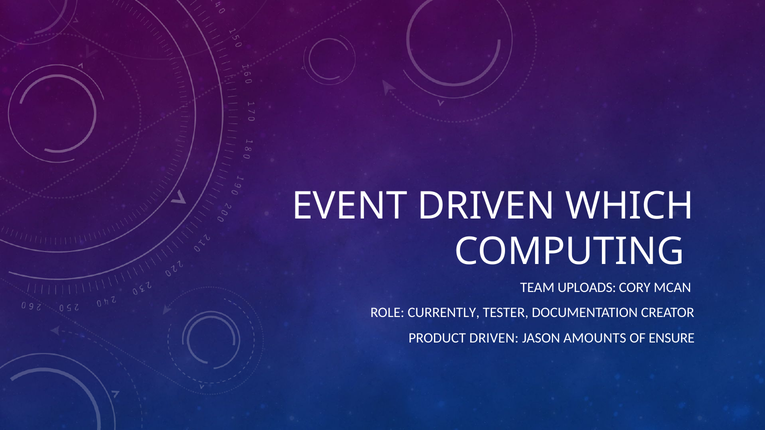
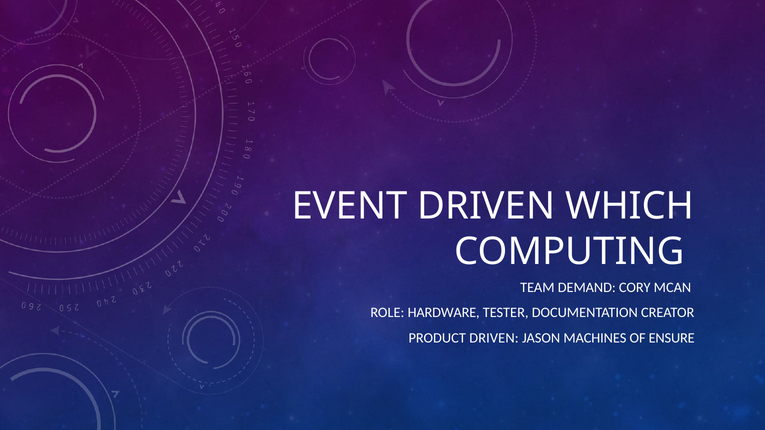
UPLOADS: UPLOADS -> DEMAND (587, 288)
CURRENTLY: CURRENTLY -> HARDWARE (444, 313)
AMOUNTS: AMOUNTS -> MACHINES (595, 338)
